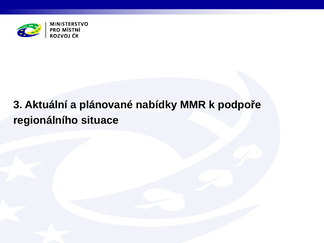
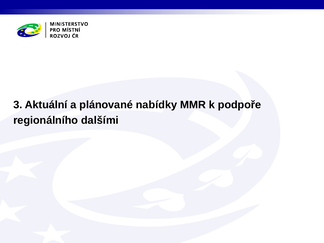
situace: situace -> dalšími (100, 120)
